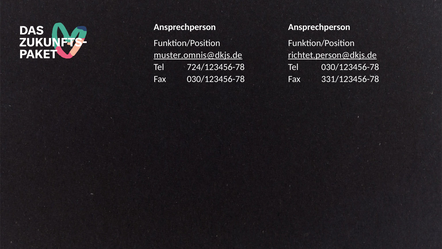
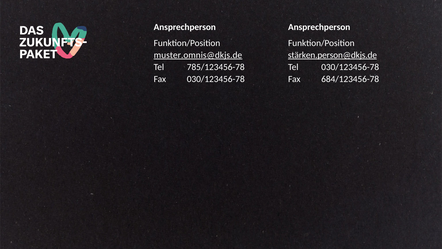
richtet.person@dkjs.de: richtet.person@dkjs.de -> stärken.person@dkjs.de (332, 55)
724/123456-78: 724/123456-78 -> 785/123456-78 (216, 67)
331/123456-78: 331/123456-78 -> 684/123456-78 (350, 79)
